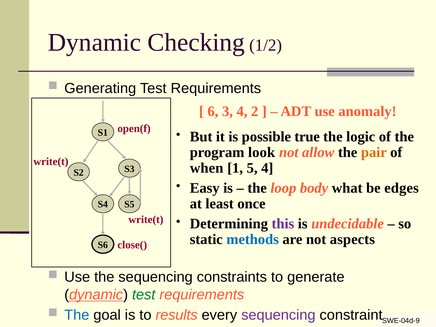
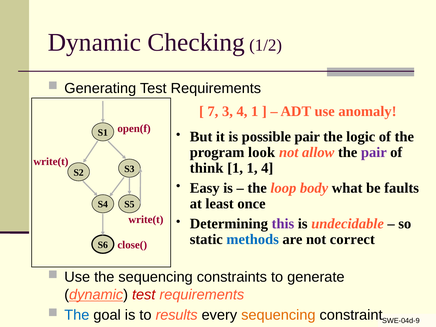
6: 6 -> 7 (213, 111)
4 2: 2 -> 1 (255, 111)
possible true: true -> pair (307, 137)
pair colour: orange -> purple (374, 152)
when: when -> think (207, 168)
1 5: 5 -> 1 (252, 168)
edges: edges -> faults (402, 188)
aspects: aspects -> correct (352, 240)
test colour: green -> red (144, 295)
sequencing colour: purple -> orange (278, 315)
